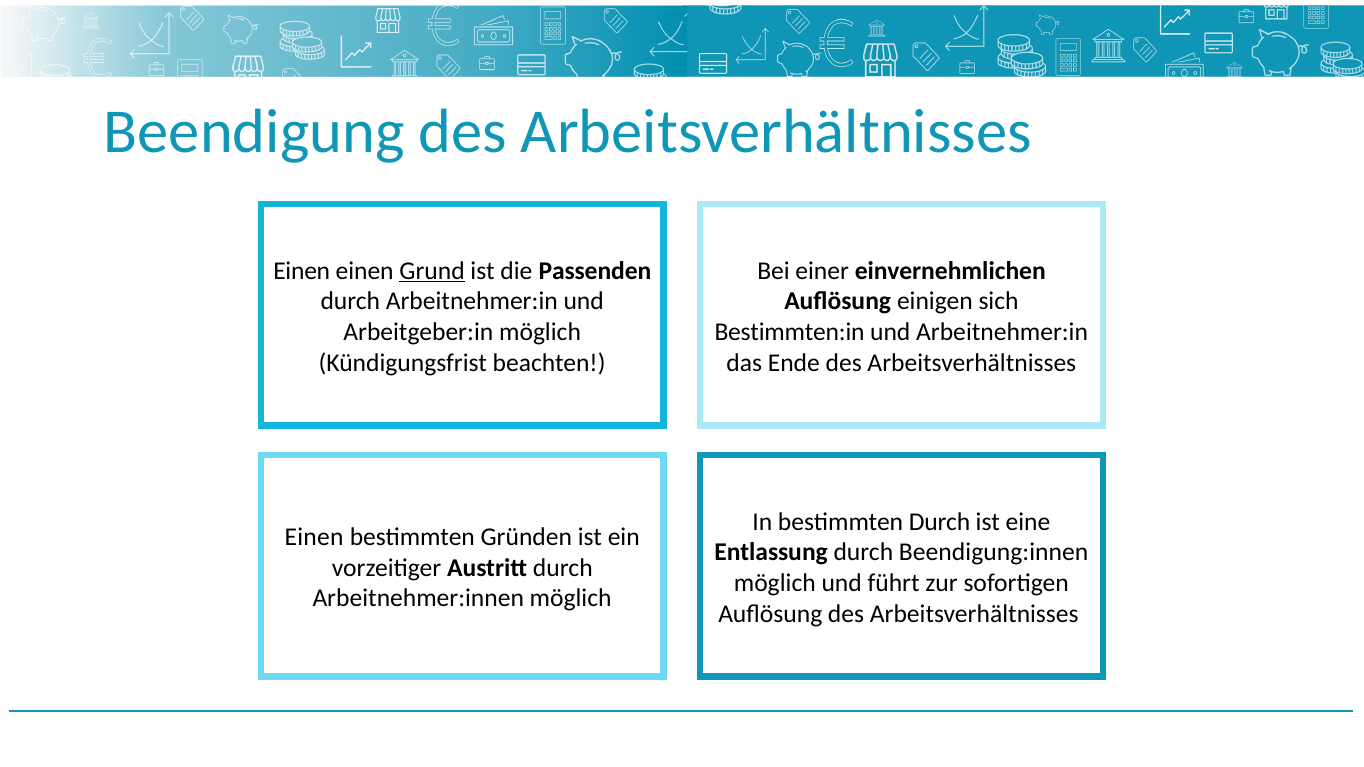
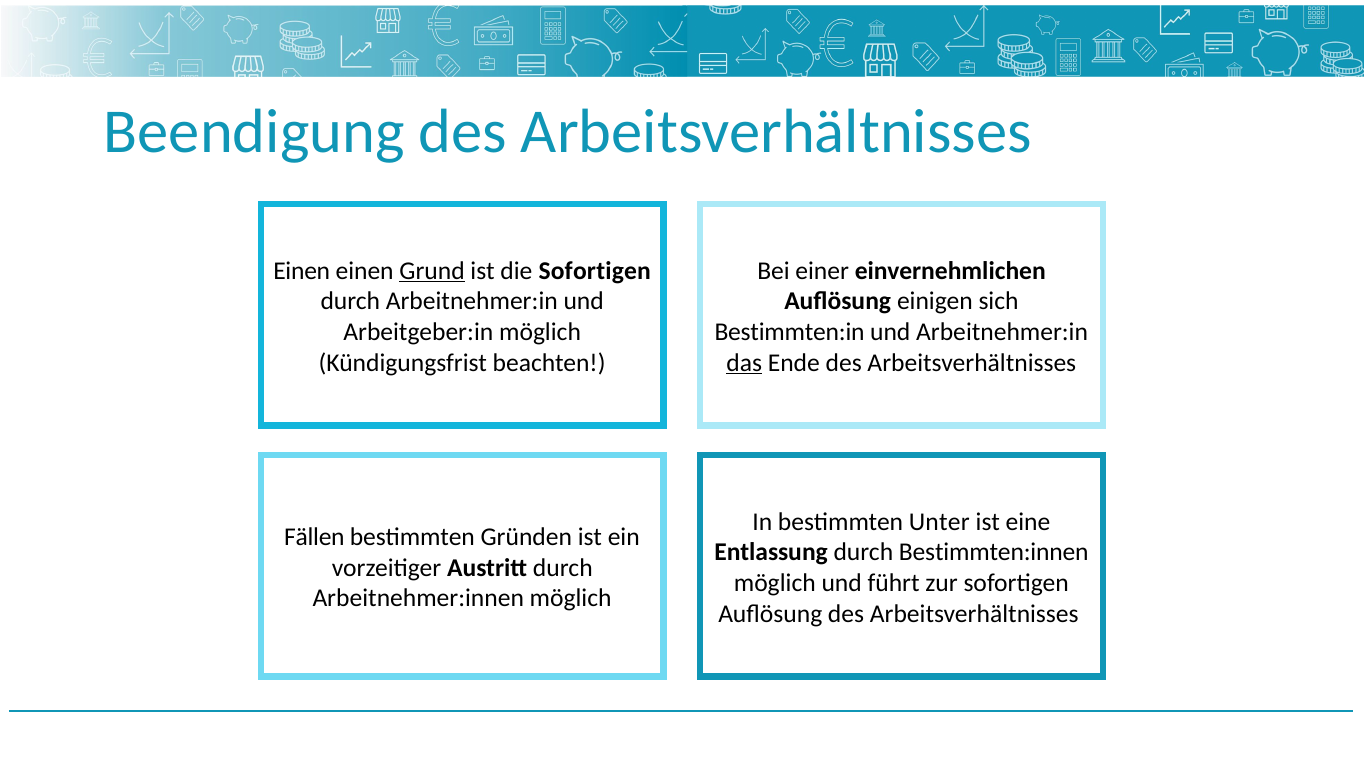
die Passenden: Passenden -> Sofortigen (595, 271)
das underline: none -> present (744, 363)
bestimmten Durch: Durch -> Unter (939, 522)
Einen: Einen -> Fällen (314, 537)
Beendigung:innen: Beendigung:innen -> Bestimmten:innen (994, 553)
